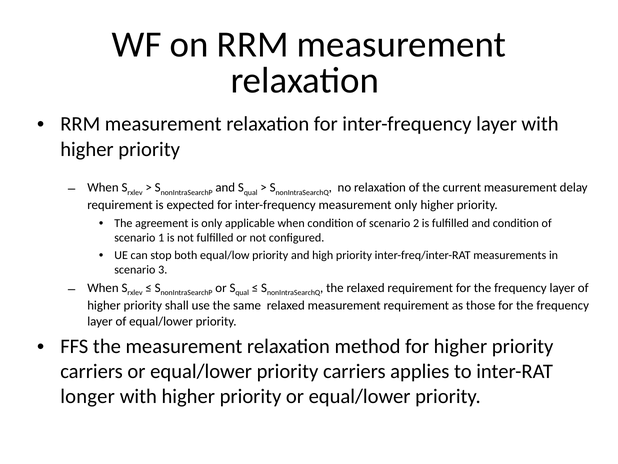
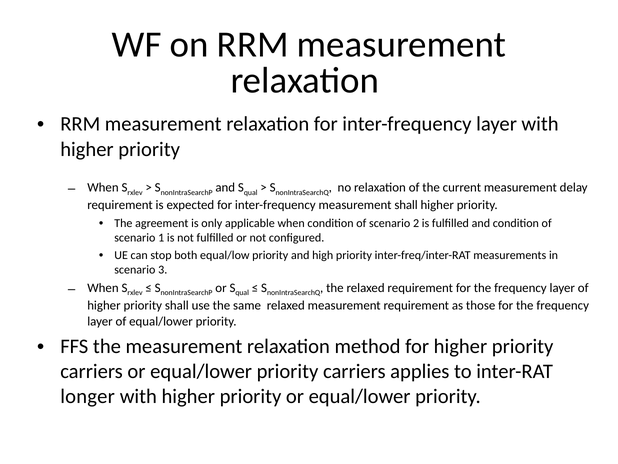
measurement only: only -> shall (406, 205)
